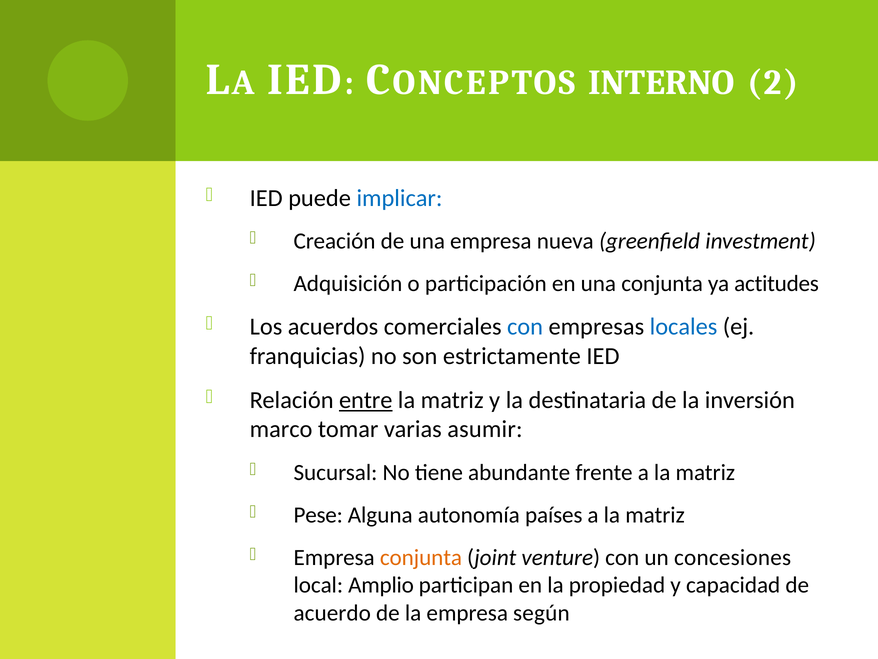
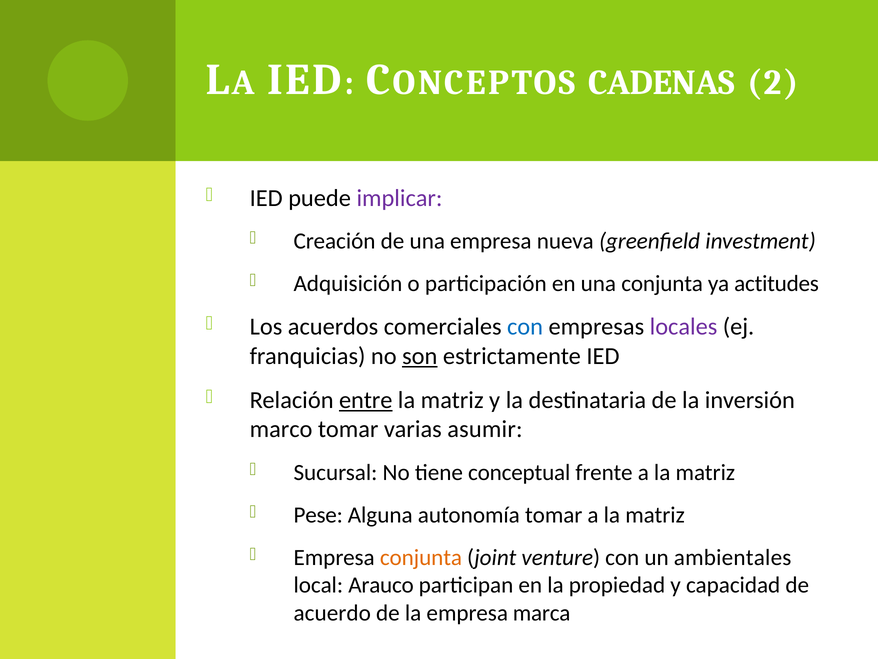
INTERNO: INTERNO -> CADENAS (662, 83)
implicar colour: blue -> purple (399, 198)
locales colour: blue -> purple (684, 327)
son underline: none -> present (420, 356)
abundante: abundante -> conceptual (519, 472)
autonomía países: países -> tomar (554, 515)
concesiones: concesiones -> ambientales (733, 557)
Amplio: Amplio -> Arauco (381, 585)
según: según -> marca (542, 613)
